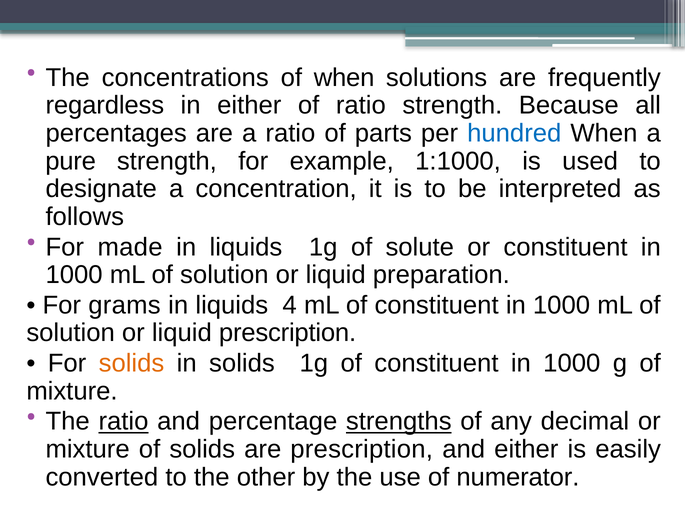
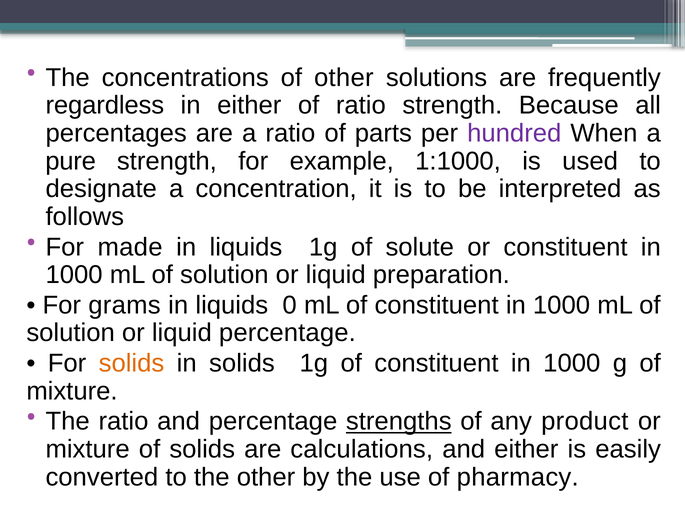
of when: when -> other (344, 78)
hundred colour: blue -> purple (514, 133)
4: 4 -> 0 (290, 305)
liquid prescription: prescription -> percentage (287, 333)
ratio underline: present -> none (123, 421)
decimal: decimal -> product (585, 421)
are prescription: prescription -> calculations (362, 449)
numerator: numerator -> pharmacy (518, 477)
